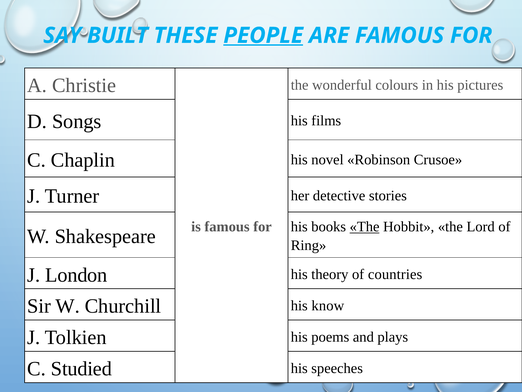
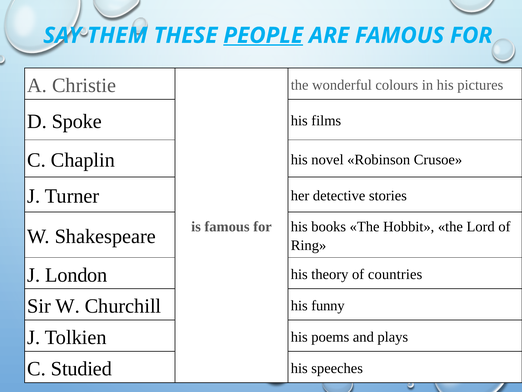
BUILT: BUILT -> THEM (117, 35)
Songs: Songs -> Spoke (77, 121)
The underline: present -> none (365, 226)
know: know -> funny (328, 305)
